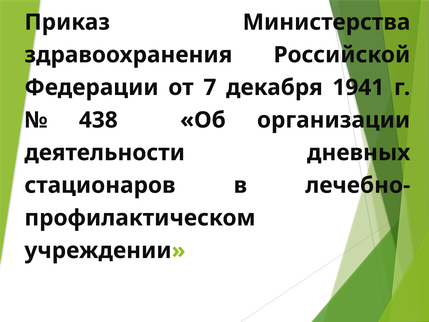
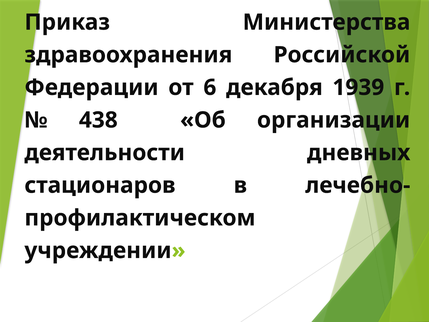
7: 7 -> 6 (210, 87)
1941: 1941 -> 1939 (358, 87)
